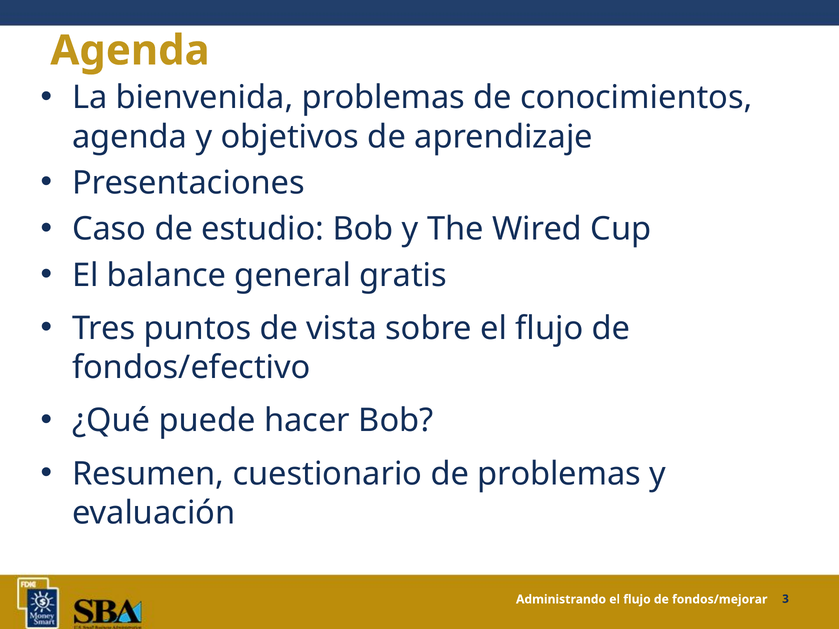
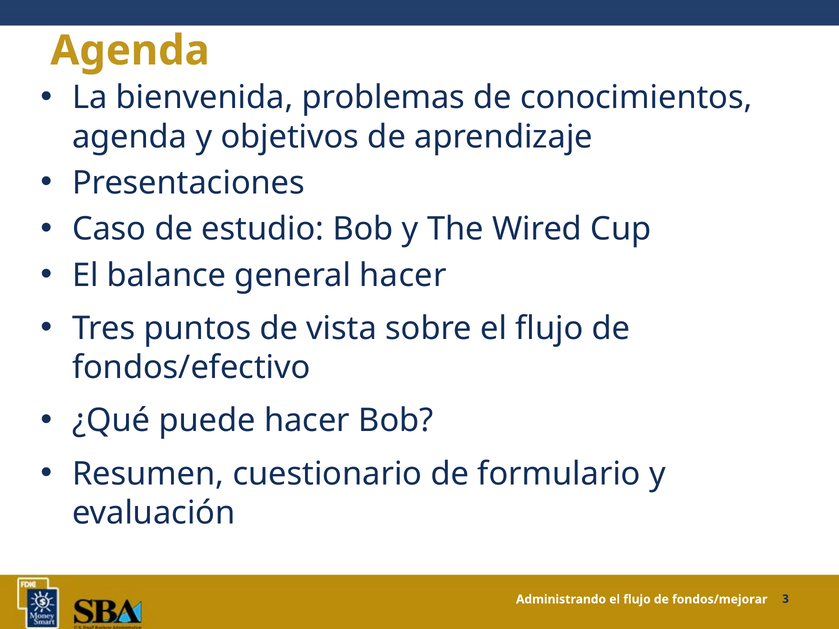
general gratis: gratis -> hacer (403, 275)
de problemas: problemas -> formulario (559, 474)
